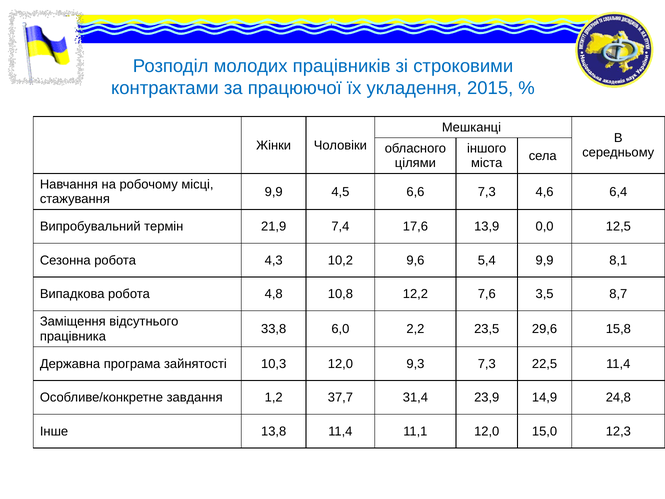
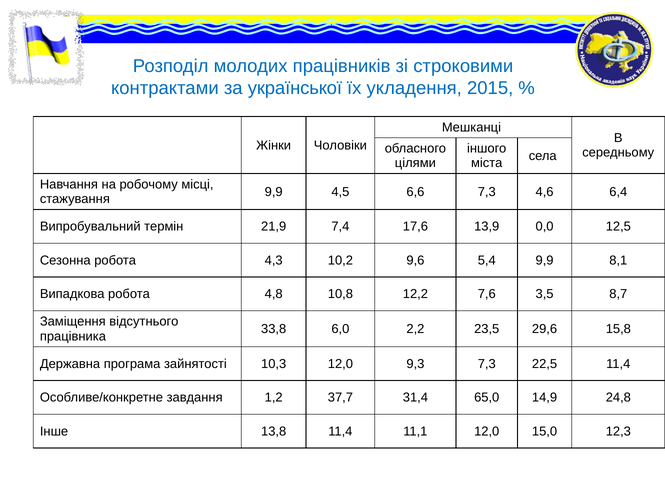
працюючої: працюючої -> української (295, 88)
23,9: 23,9 -> 65,0 (487, 397)
